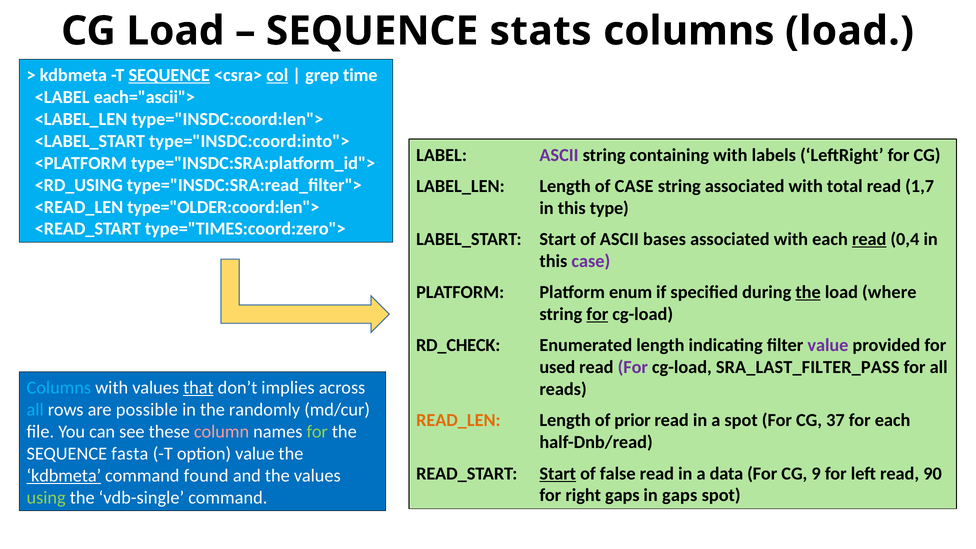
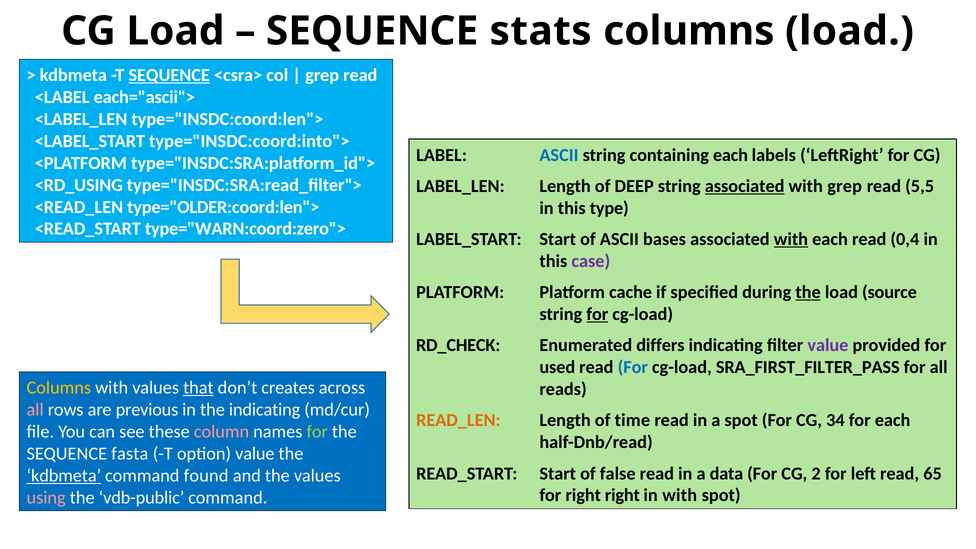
col underline: present -> none (277, 75)
time: time -> read (360, 75)
ASCII colour: purple -> blue (559, 155)
containing with: with -> each (730, 155)
of CASE: CASE -> DEEP (634, 186)
associated underline: none -> present (745, 186)
with total: total -> grep (845, 186)
1,7: 1,7 -> 5,5 (920, 186)
type="TIMES:coord:zero">: type="TIMES:coord:zero"> -> type="WARN:coord:zero"> (245, 229)
with underline: none -> present (791, 239)
read underline: present -> none (869, 239)
enum: enum -> cache (631, 292)
where: where -> source (889, 292)
Enumerated length: length -> differs (660, 345)
For colour: purple -> blue (633, 367)
SRA_LAST_FILTER_PASS: SRA_LAST_FILTER_PASS -> SRA_FIRST_FILTER_PASS (808, 367)
Columns colour: light blue -> yellow (59, 388)
implies: implies -> creates (288, 388)
all colour: light blue -> pink (35, 410)
possible: possible -> previous (147, 410)
the randomly: randomly -> indicating (265, 410)
prior: prior -> time (632, 420)
37: 37 -> 34 (835, 420)
Start underline: present -> none (558, 473)
9: 9 -> 2 (816, 473)
90: 90 -> 65 (933, 473)
right gaps: gaps -> right (622, 495)
in gaps: gaps -> with (680, 495)
using colour: light green -> pink (46, 498)
vdb-single: vdb-single -> vdb-public (142, 498)
